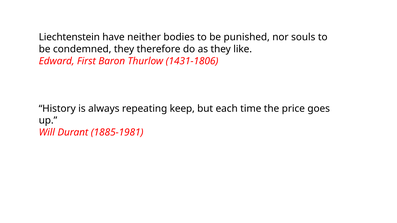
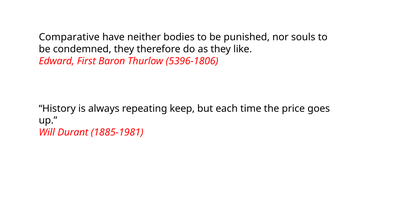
Liechtenstein: Liechtenstein -> Comparative (69, 37)
1431-1806: 1431-1806 -> 5396-1806 (192, 61)
